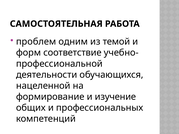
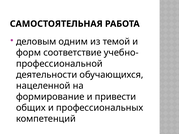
проблем: проблем -> деловым (36, 42)
изучение: изучение -> привести (115, 97)
